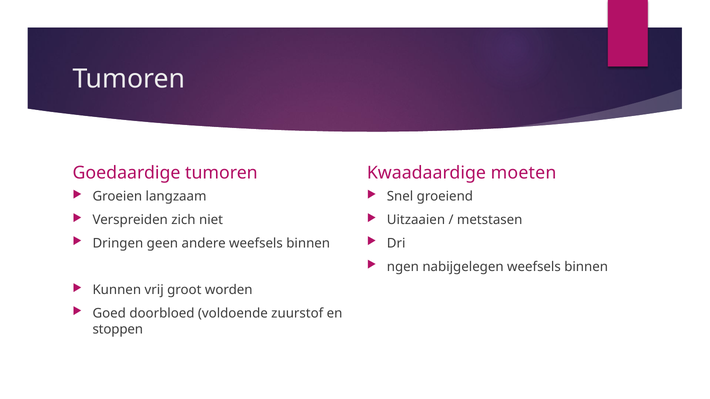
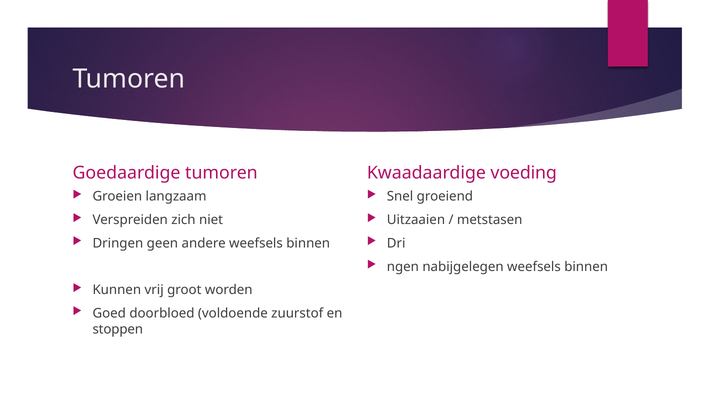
moeten: moeten -> voeding (524, 173)
